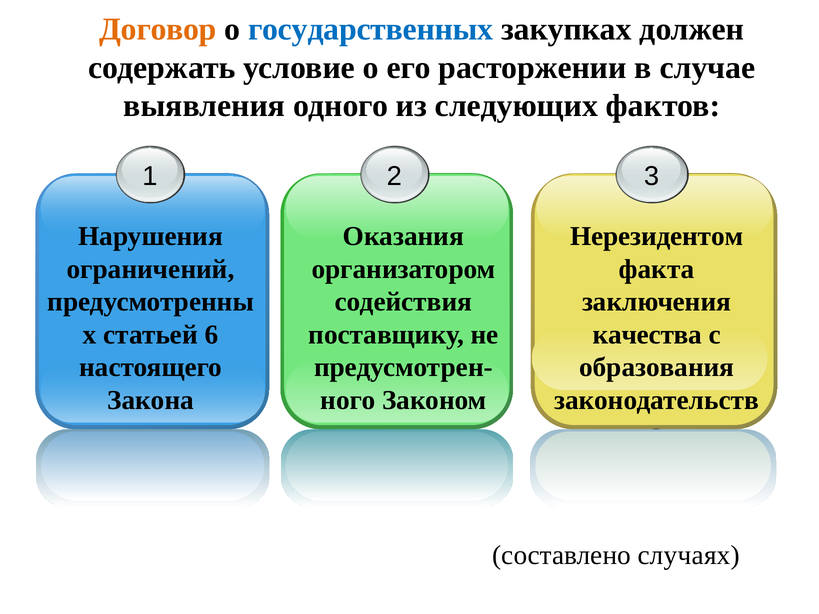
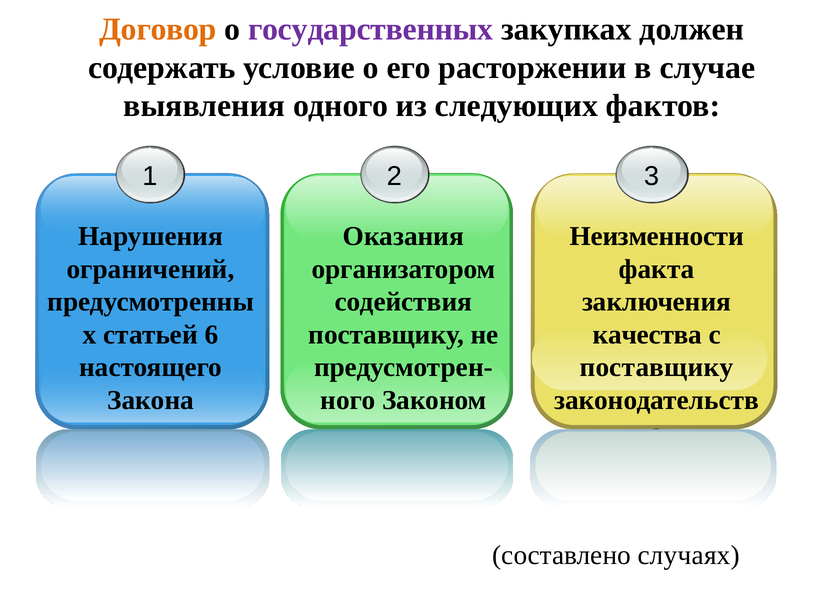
государственных colour: blue -> purple (371, 29)
Нерезидентом: Нерезидентом -> Неизменности (657, 236)
образования: образования -> поставщику (656, 367)
